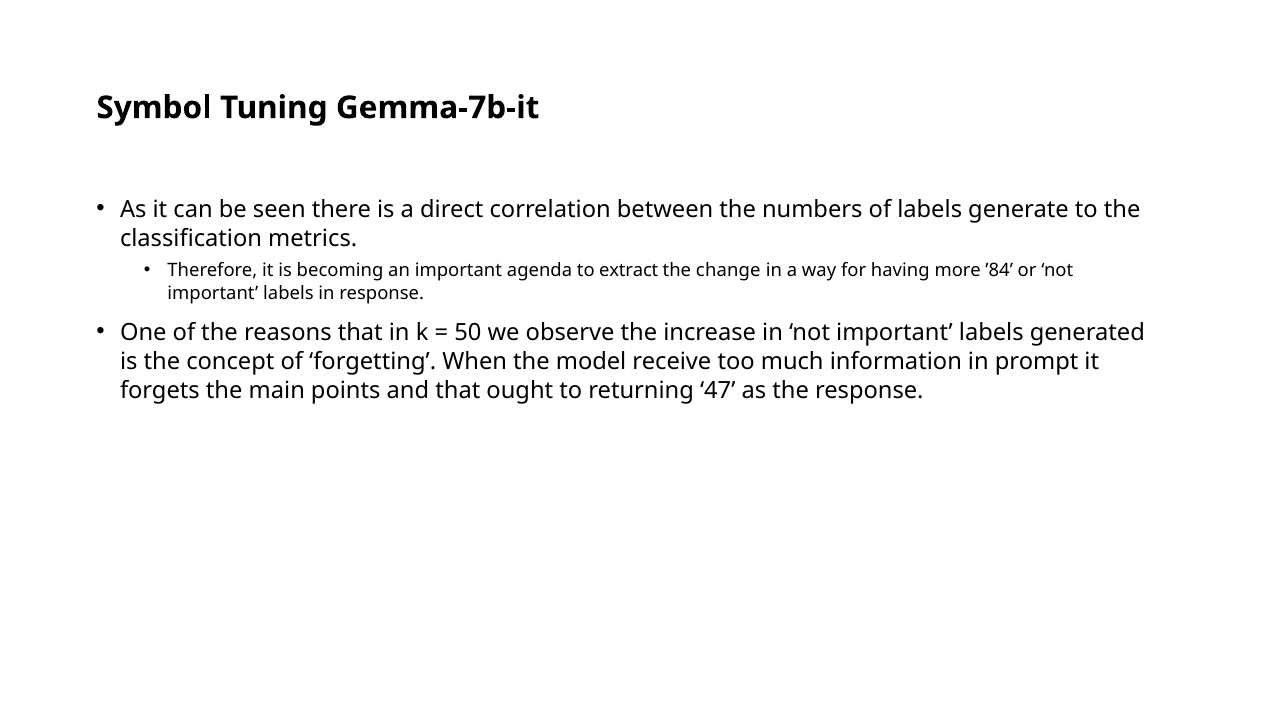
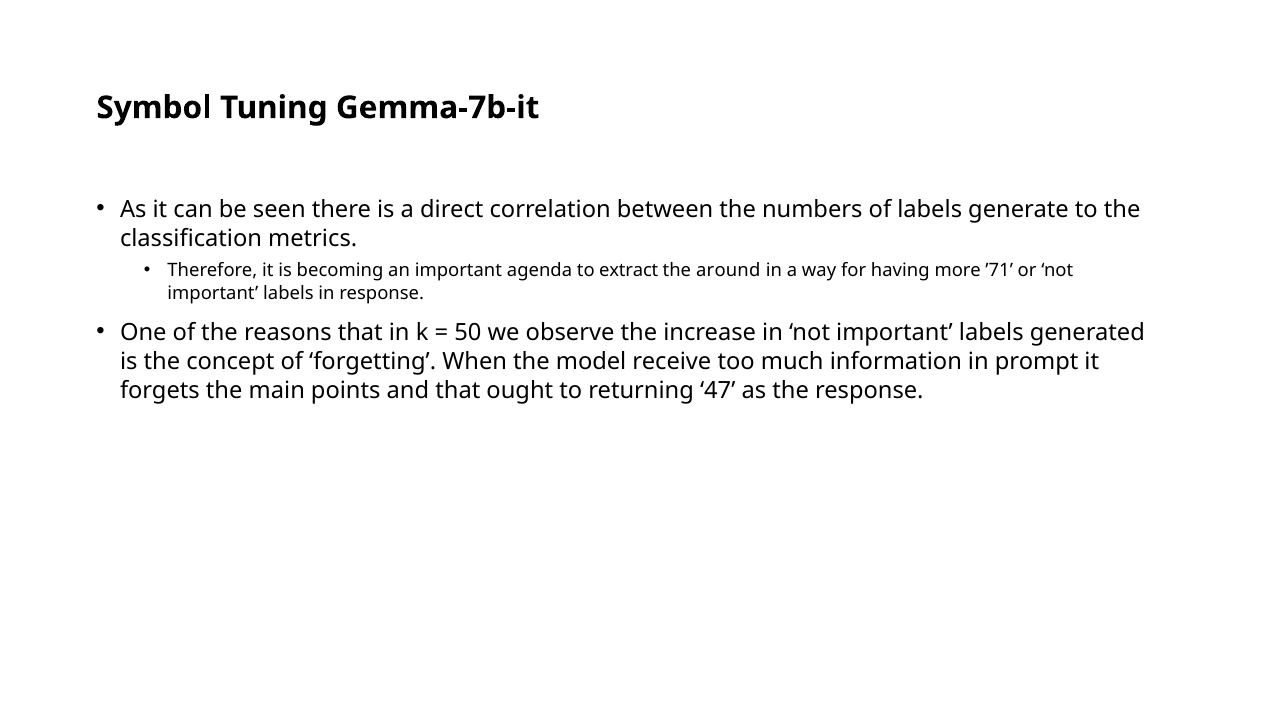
change: change -> around (728, 271)
’84: ’84 -> ’71 (999, 271)
